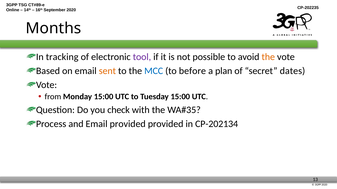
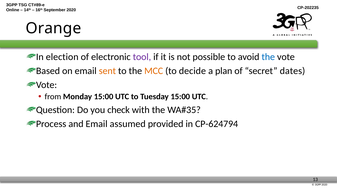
Months: Months -> Orange (53, 28)
tracking: tracking -> election (62, 57)
the colour: orange -> blue (268, 57)
MCC colour: blue -> orange (154, 71)
before: before -> decide (192, 71)
Email provided: provided -> assumed (128, 124)
CP-202134: CP-202134 -> CP-624794 (217, 124)
